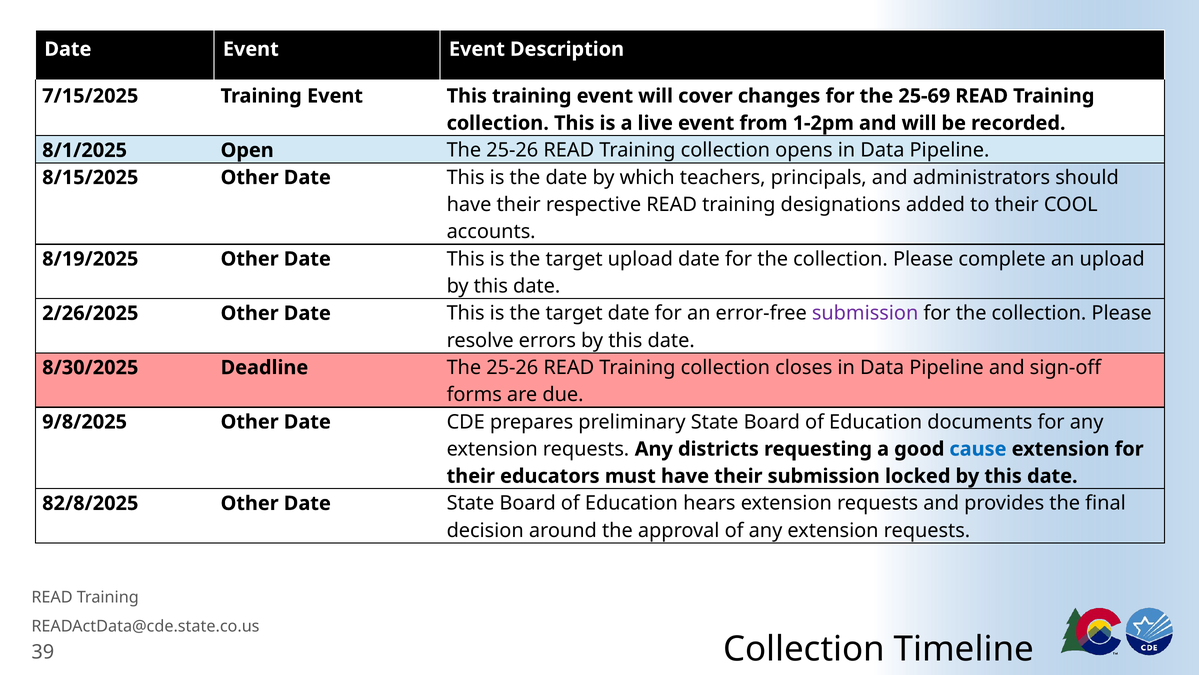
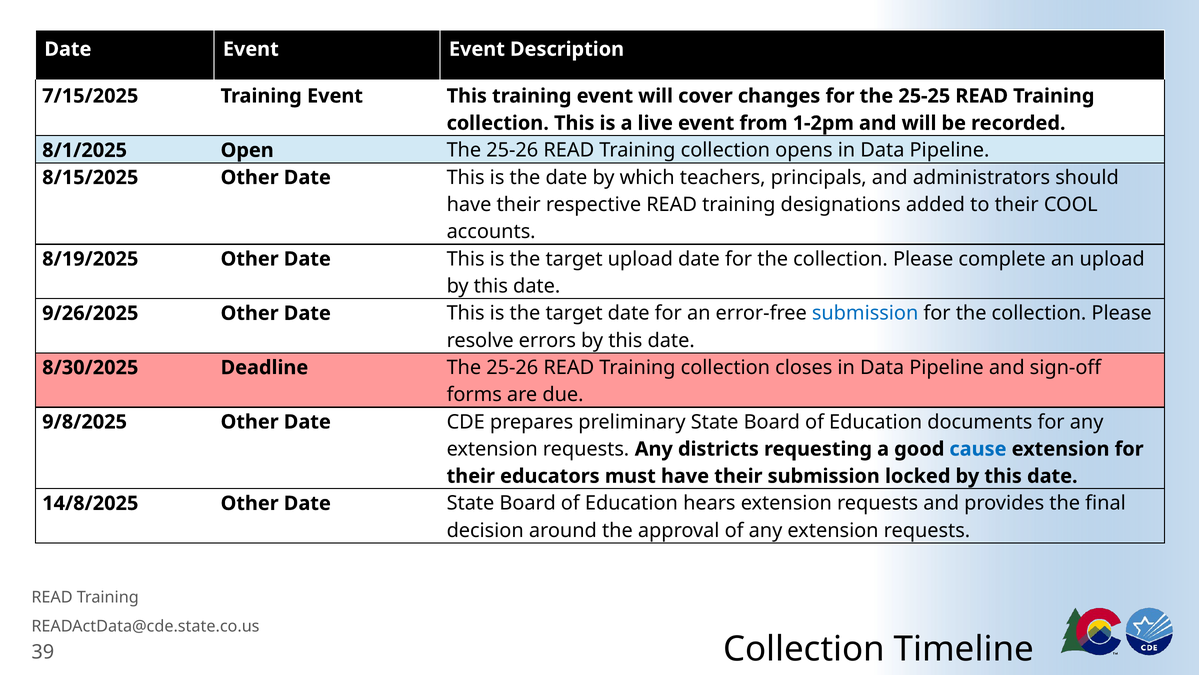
25-69: 25-69 -> 25-25 (924, 96)
2/26/2025: 2/26/2025 -> 9/26/2025 (90, 313)
submission colour: purple -> blue (865, 313)
82/8/2025: 82/8/2025 -> 14/8/2025 (90, 503)
